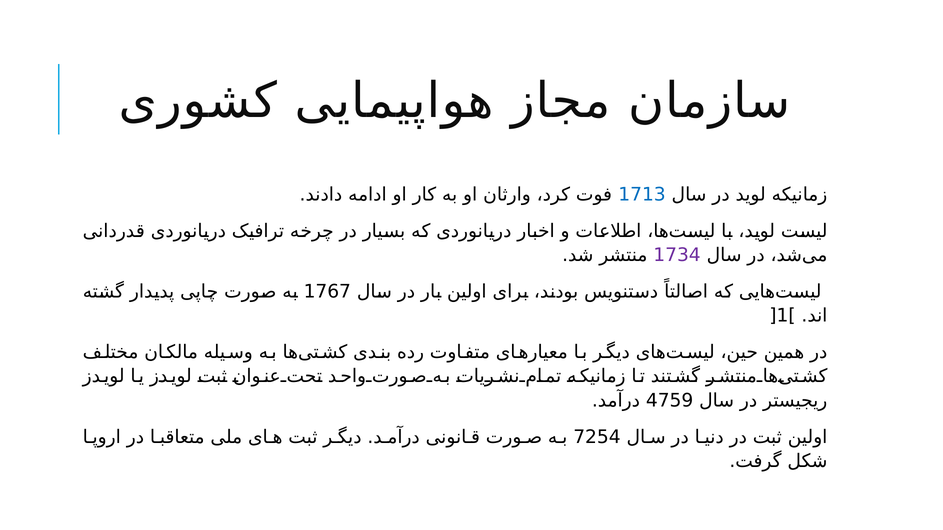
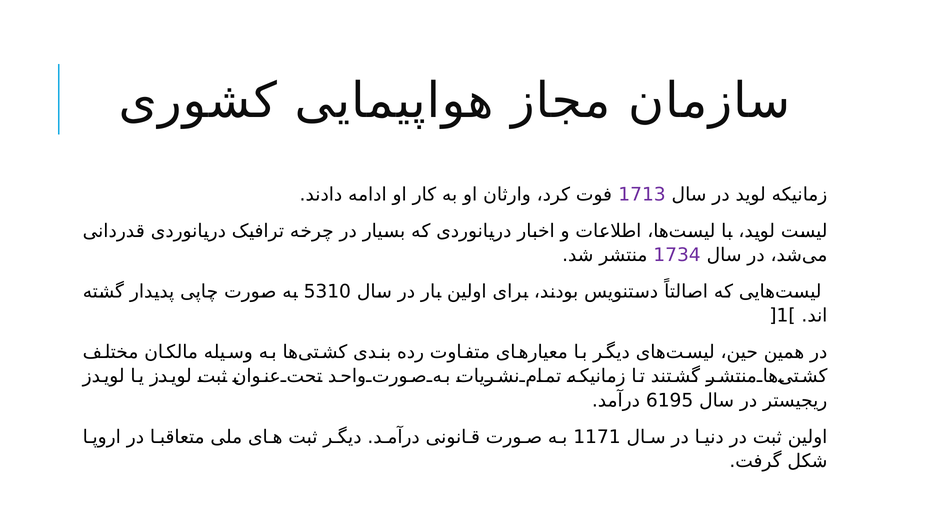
1713 colour: blue -> purple (642, 195)
1767: 1767 -> 5310 (327, 292)
4759: 4759 -> 6195 (670, 401)
7254: 7254 -> 1171 (597, 437)
